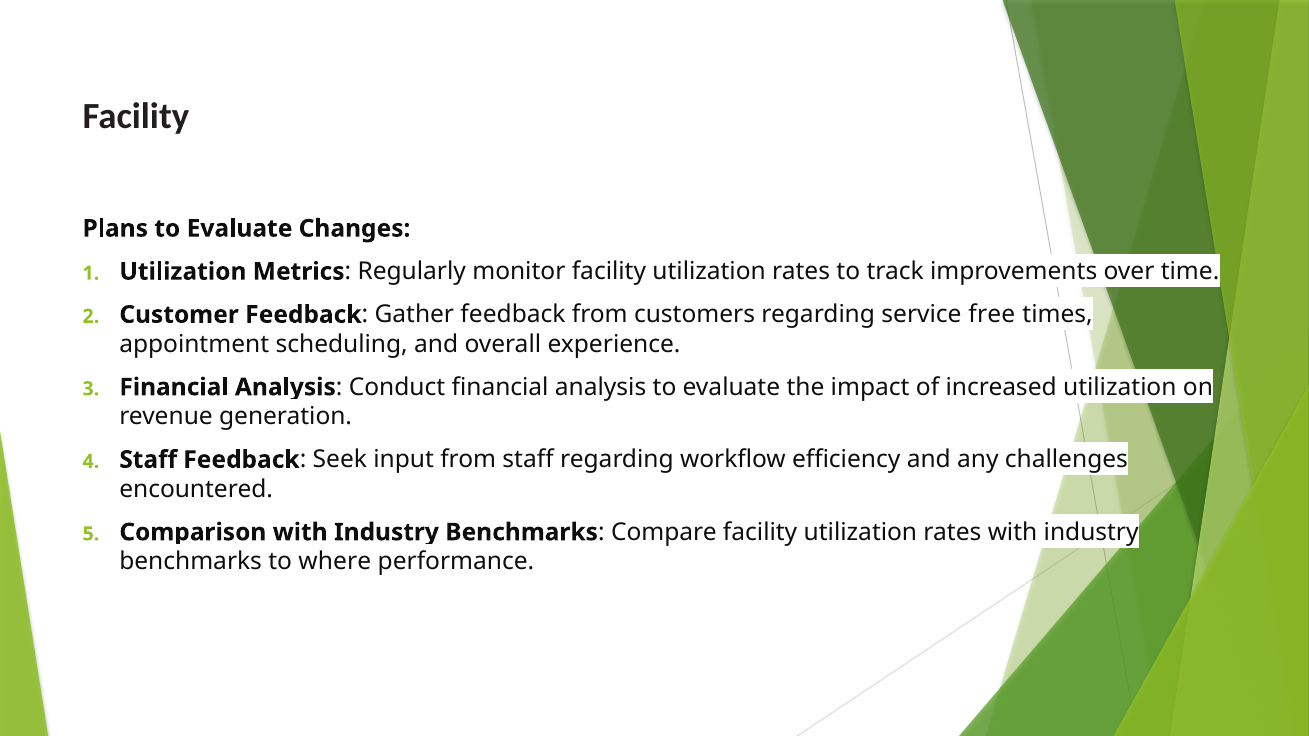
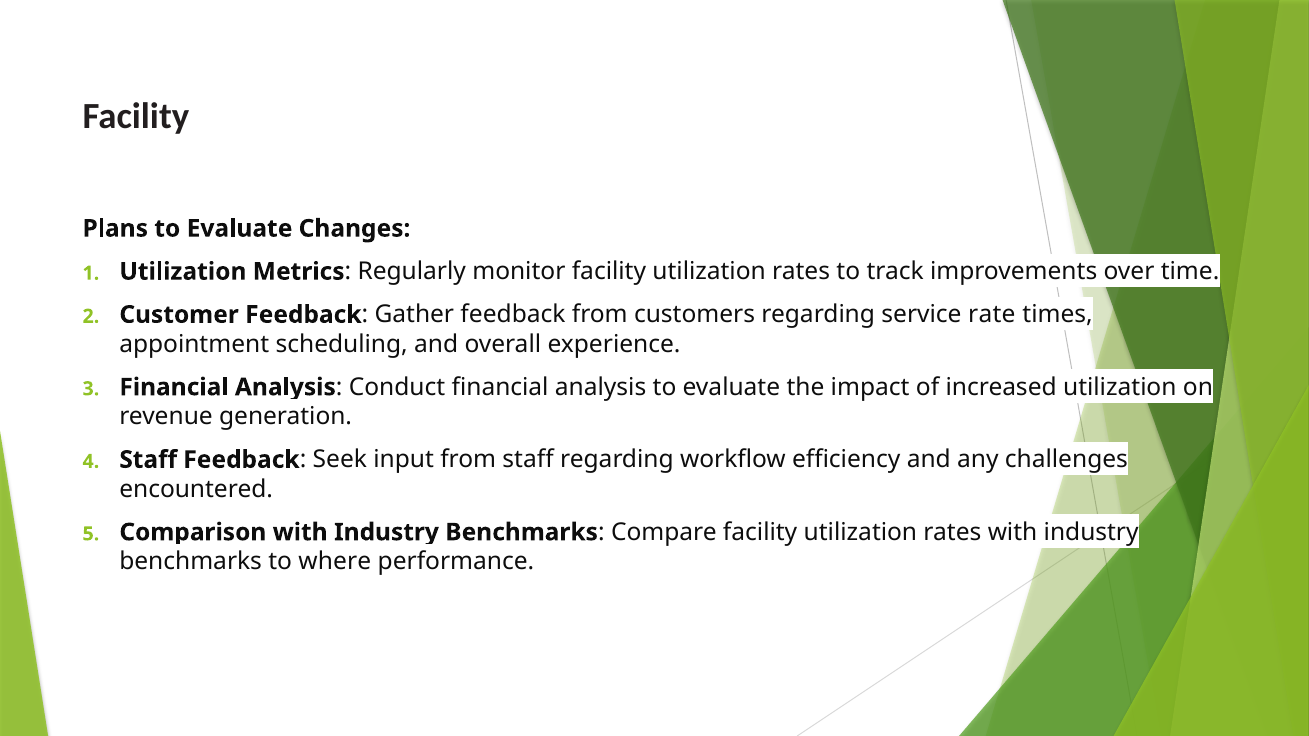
free: free -> rate (992, 315)
